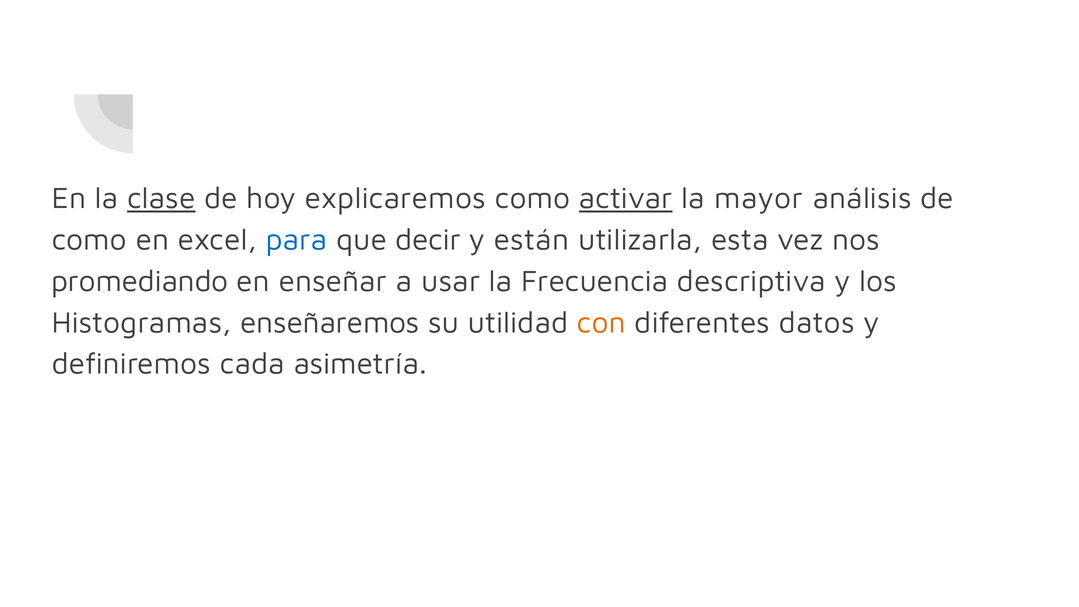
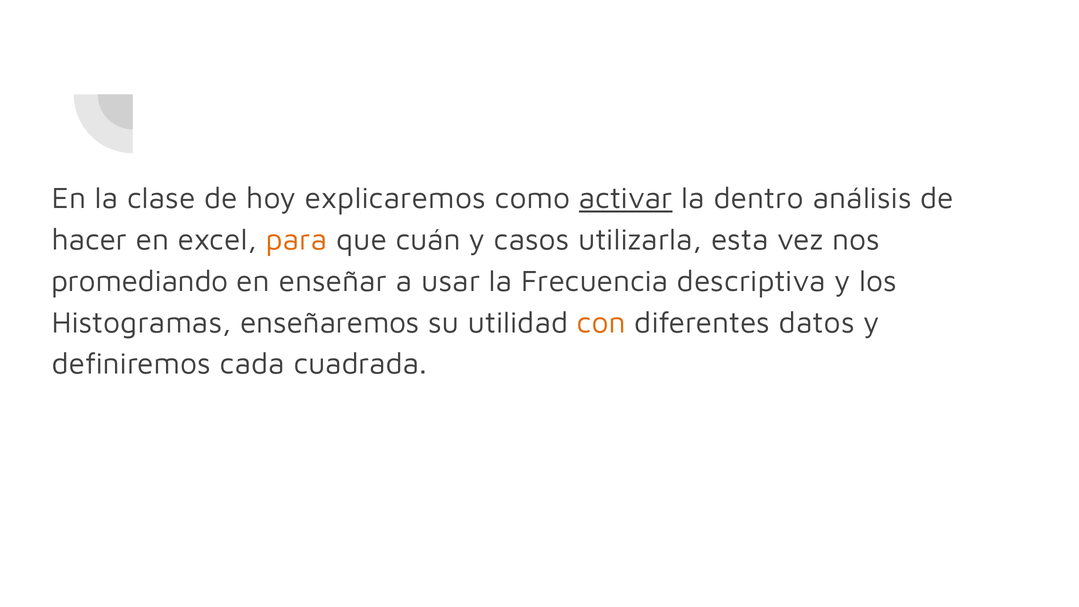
clase underline: present -> none (161, 198)
mayor: mayor -> dentro (759, 198)
como: como -> hacer (89, 240)
para colour: blue -> orange (297, 240)
decir: decir -> cuán (428, 240)
están: están -> casos (532, 240)
asimetría: asimetría -> cuadrada (360, 364)
